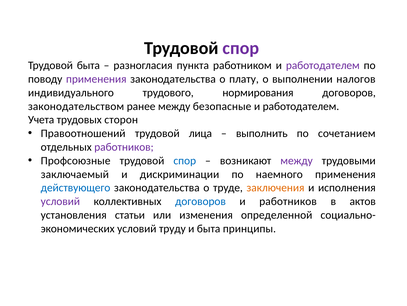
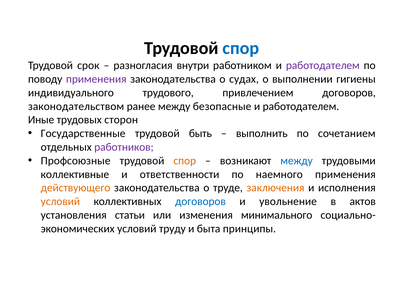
спор colour: purple -> blue (241, 48)
Трудовой быта: быта -> срок (88, 65)
пункта: пункта -> внутри (193, 65)
плату: плату -> судах (244, 79)
налогов: налогов -> гигиены (356, 79)
нормирования: нормирования -> привлечением (258, 92)
Учета: Учета -> Иные (41, 120)
Правоотношений: Правоотношений -> Государственные (83, 133)
лица: лица -> быть (200, 133)
спор colour: blue -> orange (185, 160)
между colour: purple -> blue (297, 160)
заключаемый: заключаемый -> коллективные (75, 174)
дискриминации: дискриминации -> ответственности (180, 174)
действующего colour: blue -> orange (76, 187)
условий colour: purple -> orange (60, 201)
и работников: работников -> увольнение (288, 201)
определенной: определенной -> минимального (277, 215)
